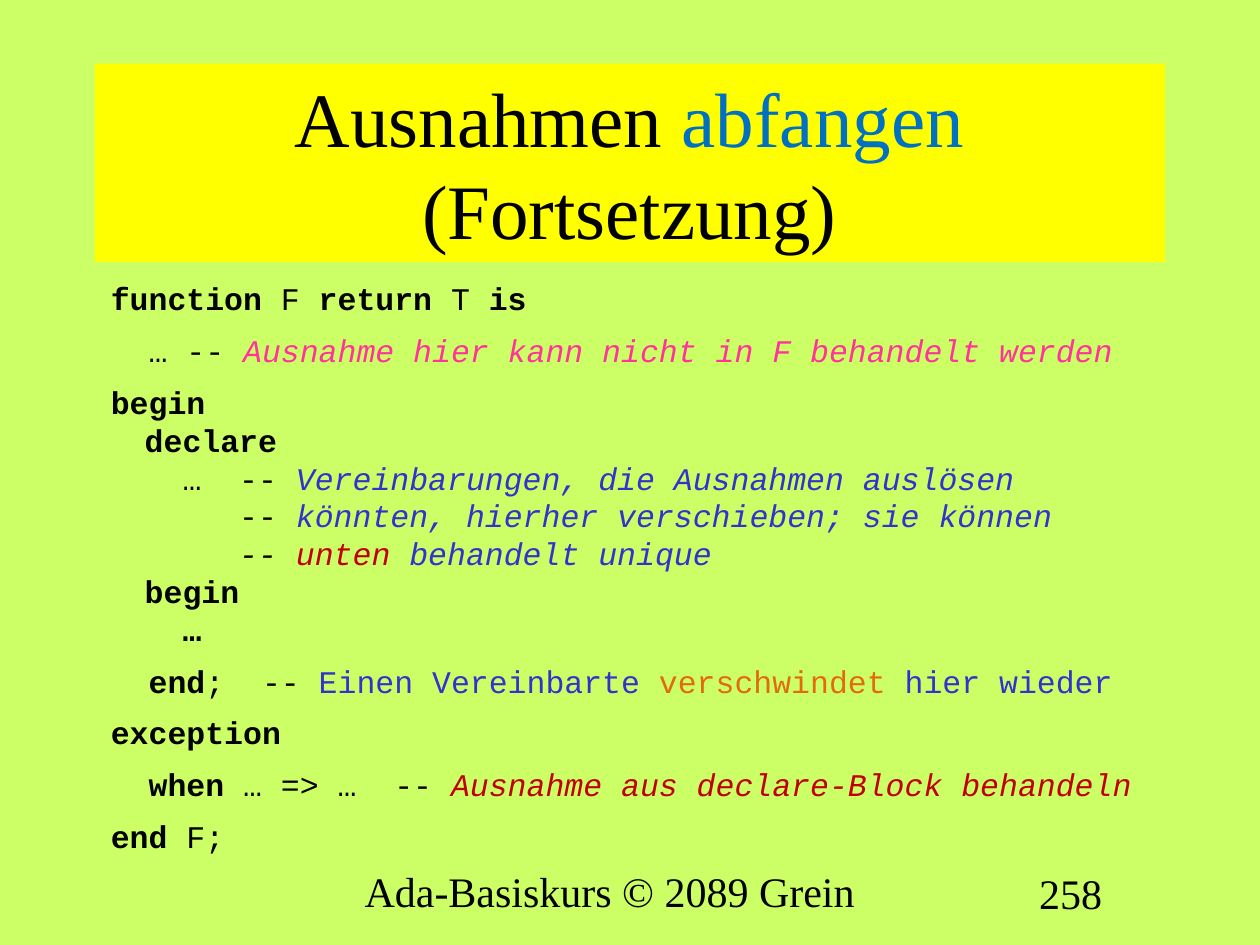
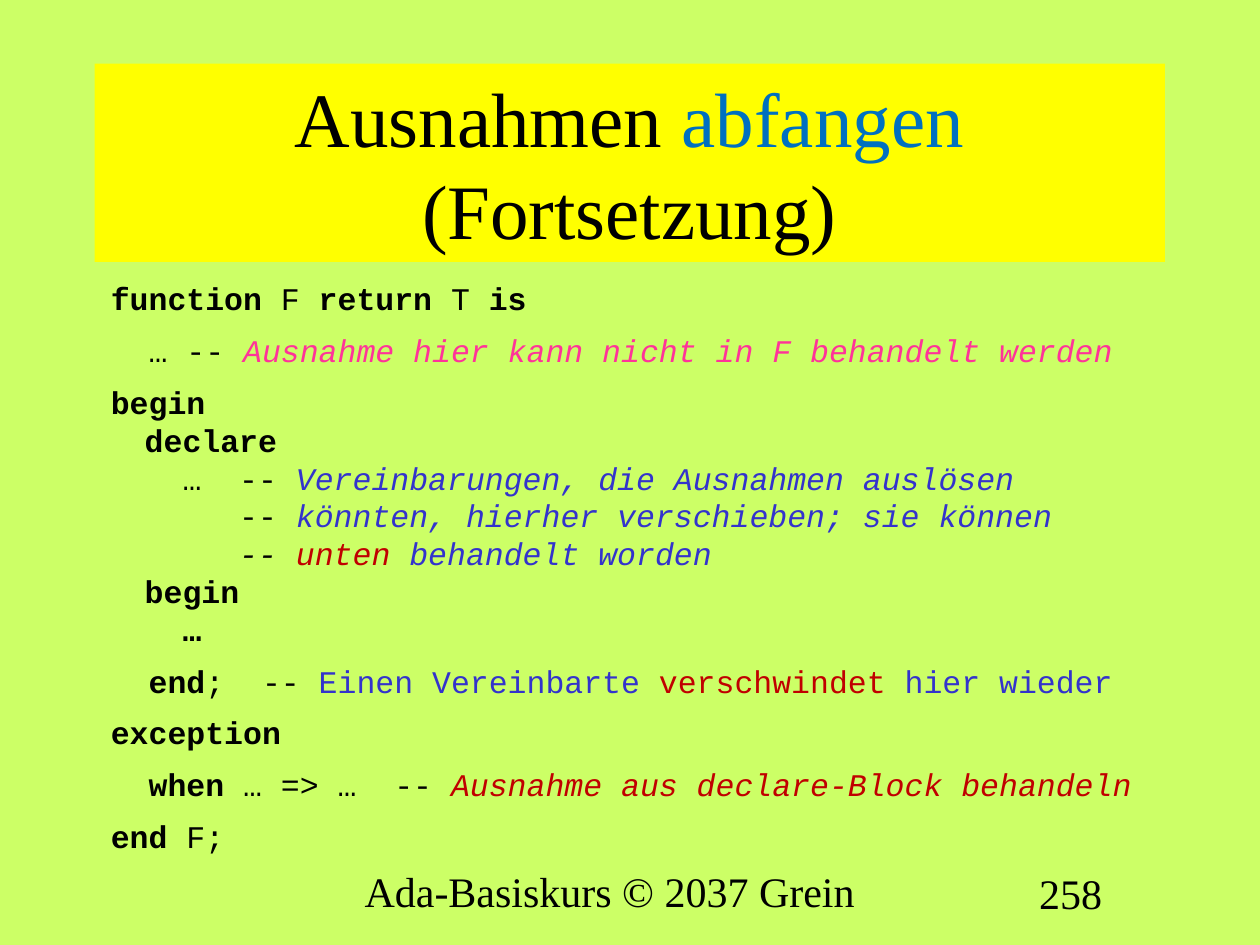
unique: unique -> worden (655, 555)
verschwindet colour: orange -> red (772, 683)
2089: 2089 -> 2037 (707, 894)
